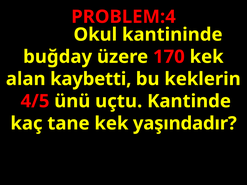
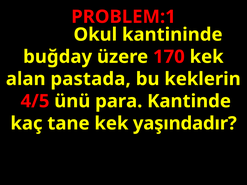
PROBLEM:4: PROBLEM:4 -> PROBLEM:1 (124, 17)
kaybetti: kaybetti -> pastada (91, 79)
uçtu: uçtu -> para (119, 101)
